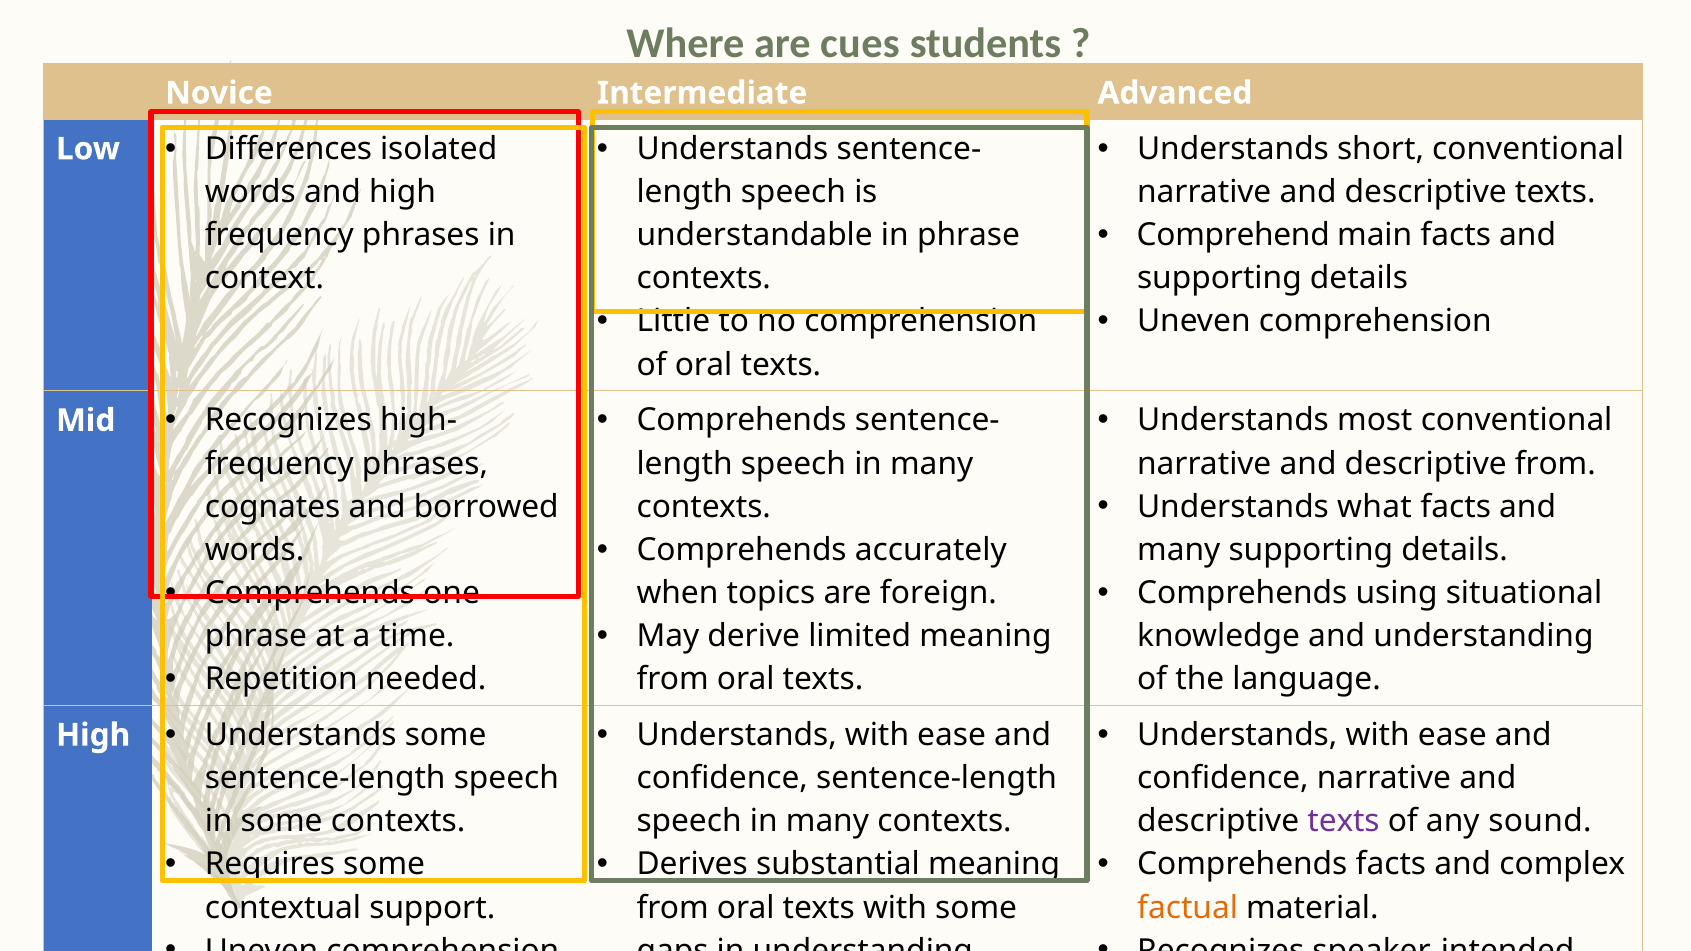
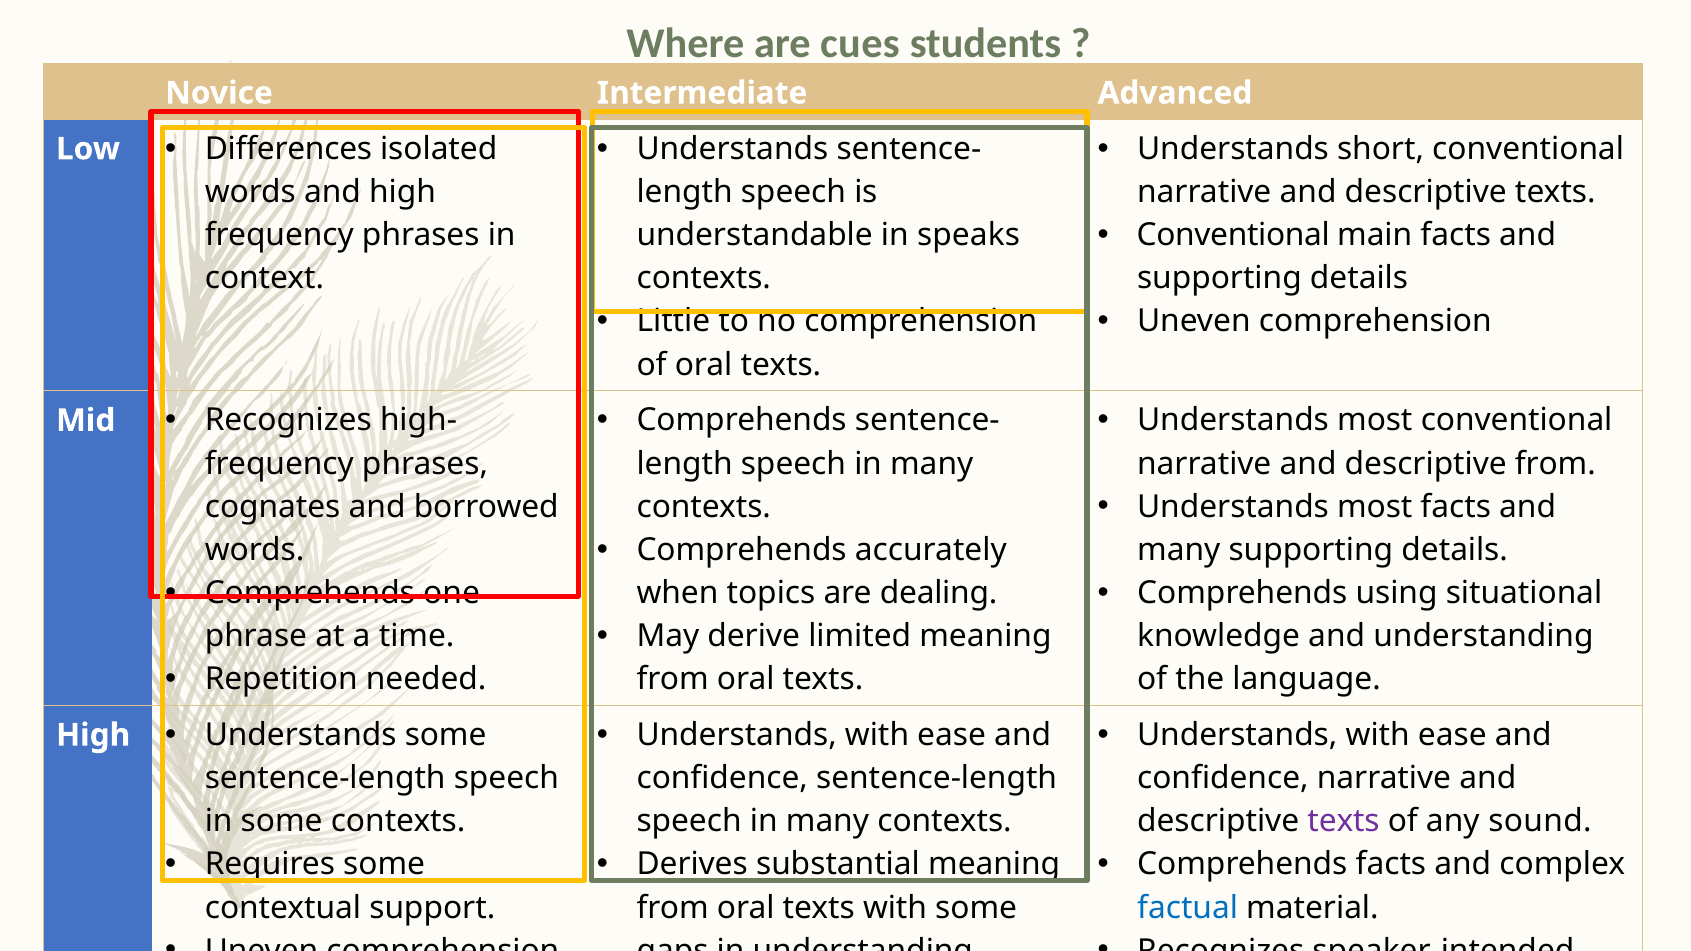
Comprehend: Comprehend -> Conventional (1233, 235)
in phrase: phrase -> speaks (968, 235)
what: what -> most (1375, 507)
are foreign: foreign -> dealing (939, 593)
factual colour: orange -> blue (1188, 908)
